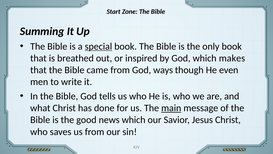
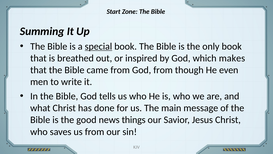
God ways: ways -> from (163, 70)
main underline: present -> none (171, 108)
news which: which -> things (134, 120)
